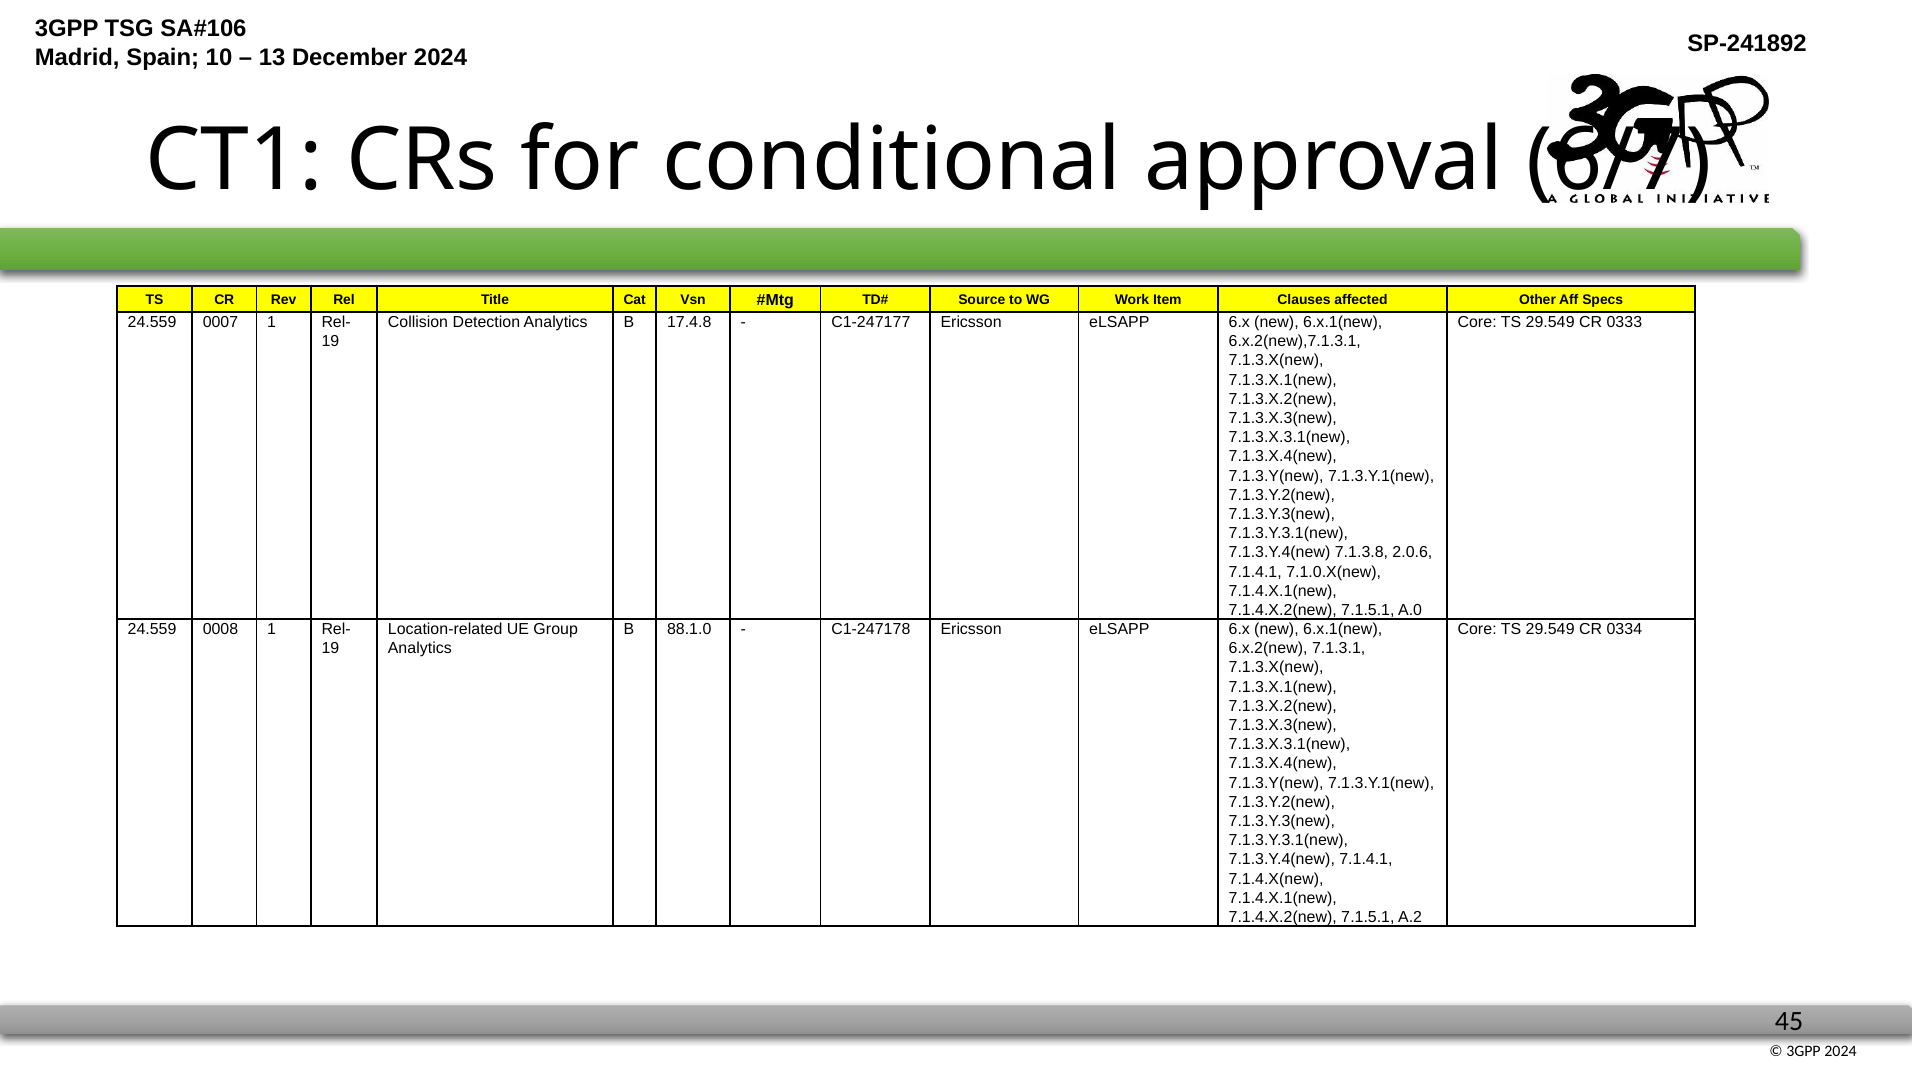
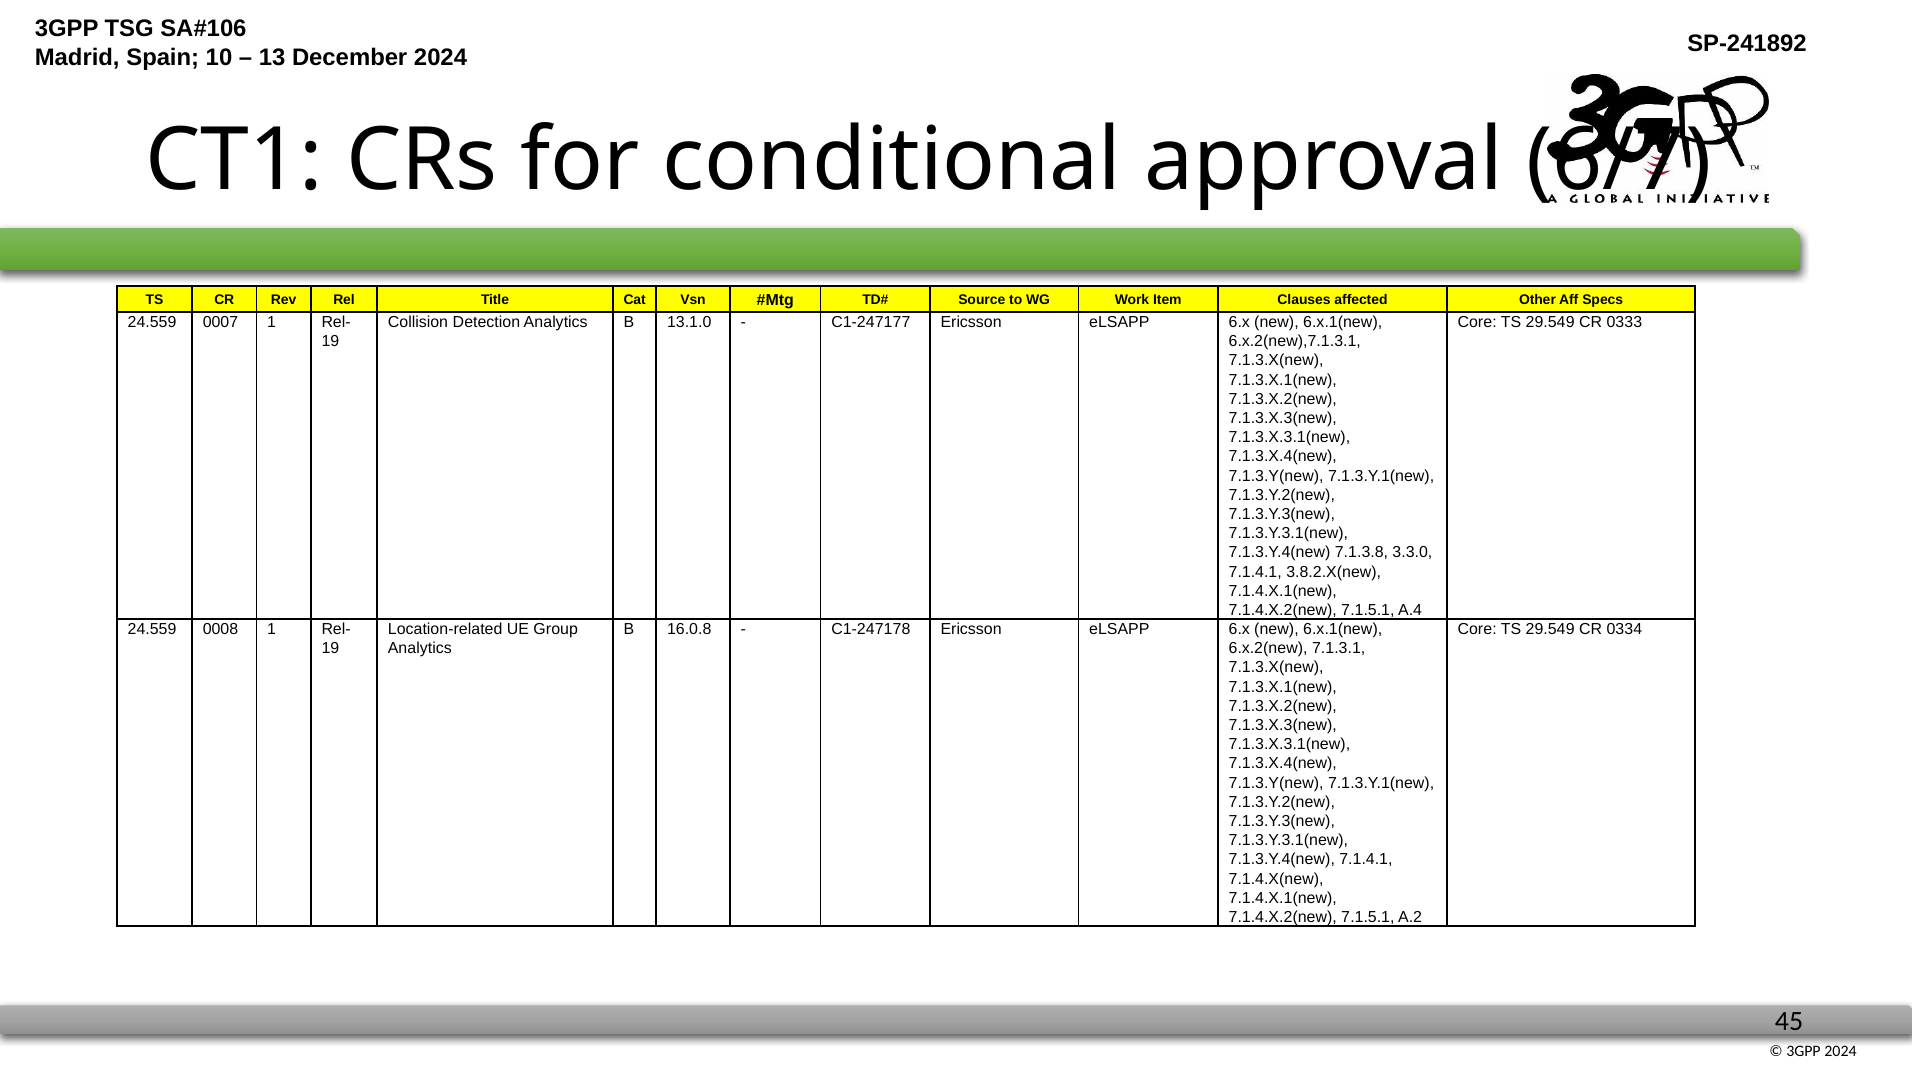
17.4.8: 17.4.8 -> 13.1.0 (689, 322)
2.0.6: 2.0.6 -> 3.3.0 (1412, 553)
7.1.0.X(new: 7.1.0.X(new -> 3.8.2.X(new (1334, 572)
A.0: A.0 -> A.4 (1410, 610)
88.1.0: 88.1.0 -> 16.0.8 (689, 630)
